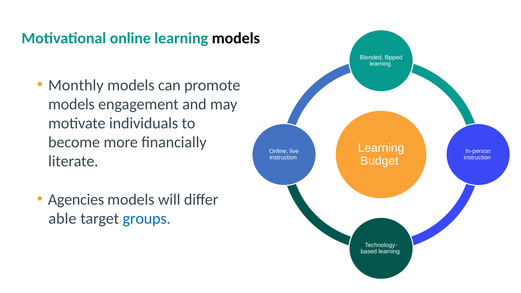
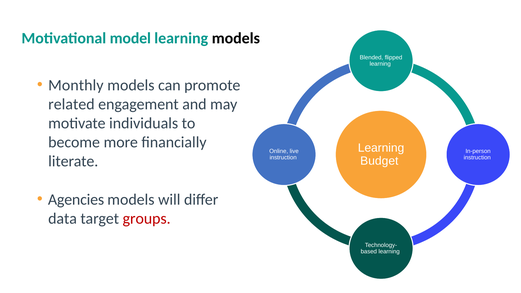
Motivational online: online -> model (130, 38)
models: models -> related (71, 104)
able: able -> data (63, 219)
groups colour: blue -> red (147, 219)
